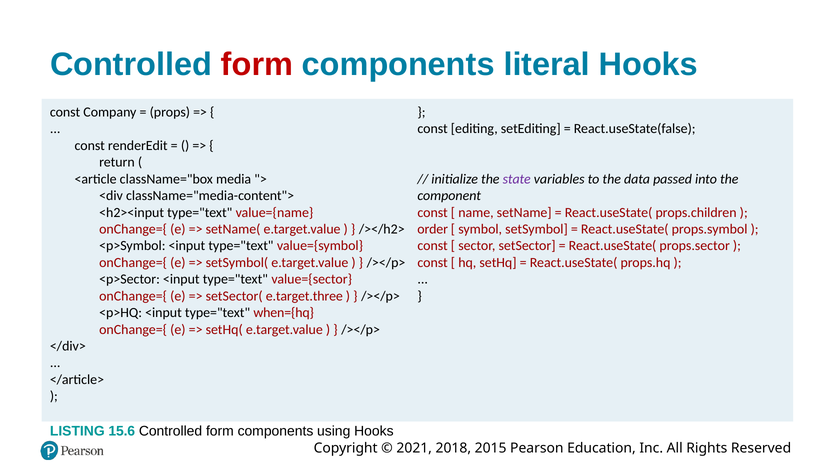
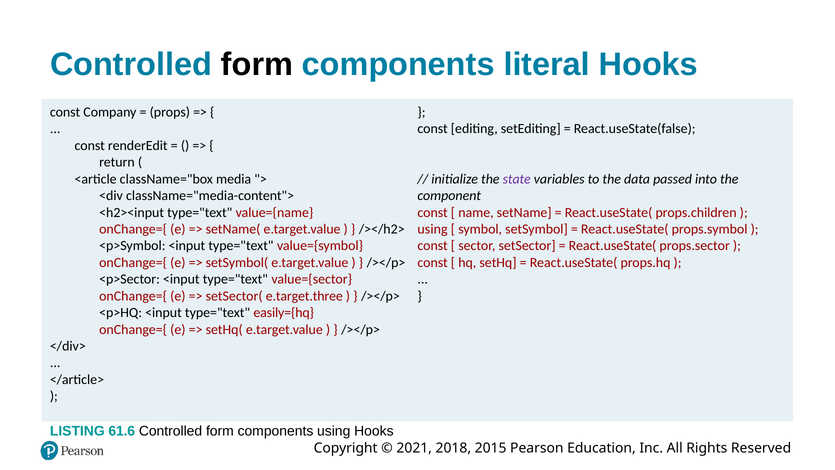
form colour: red -> black (257, 64)
order: order -> using (433, 229)
when={hq: when={hq -> easily={hq (284, 313)
15.6: 15.6 -> 61.6 (122, 431)
